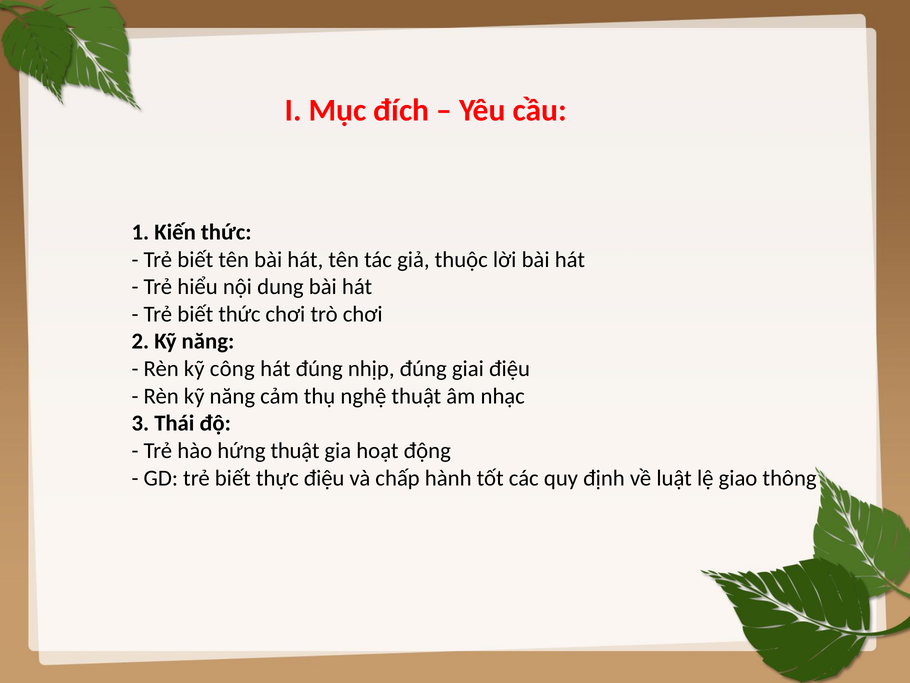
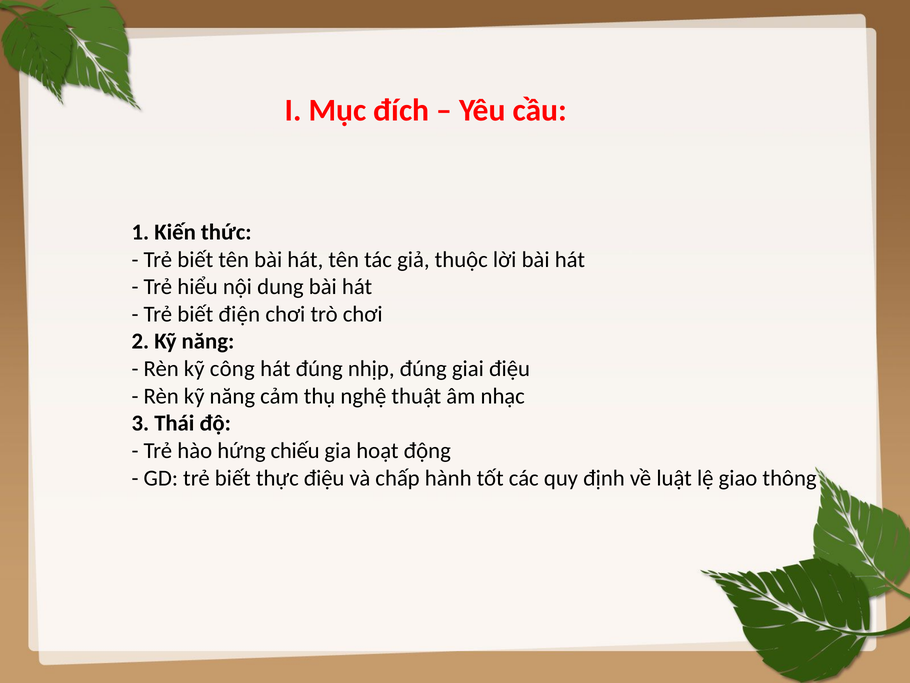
biết thức: thức -> điện (239, 314)
hứng thuật: thuật -> chiếu (295, 450)
